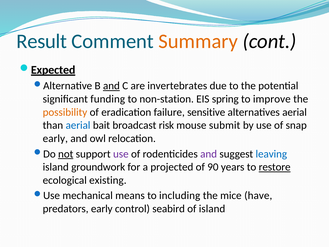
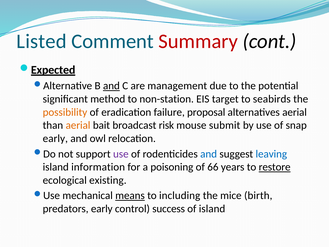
Result: Result -> Listed (42, 41)
Summary colour: orange -> red (198, 41)
invertebrates: invertebrates -> management (177, 86)
funding: funding -> method (108, 99)
spring: spring -> target (225, 99)
improve: improve -> seabirds (272, 99)
sensitive: sensitive -> proposal (206, 112)
aerial colour: blue -> orange (78, 125)
not underline: present -> none (66, 154)
and colour: purple -> blue (209, 154)
groundwork: groundwork -> information (98, 167)
projected: projected -> poisoning (172, 167)
90: 90 -> 66 (213, 167)
means underline: none -> present (130, 195)
have: have -> birth (258, 195)
seabird: seabird -> success (169, 209)
